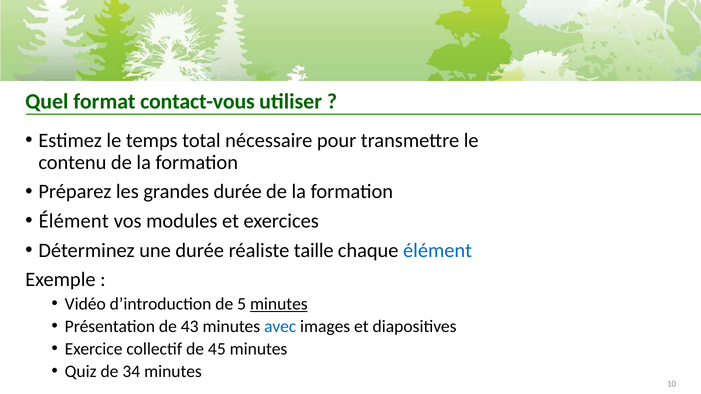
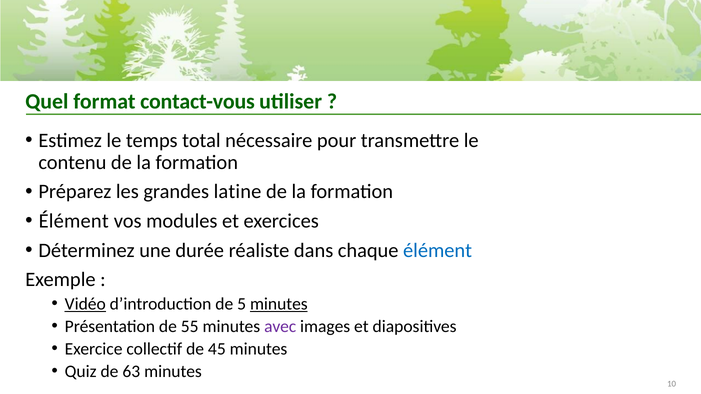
grandes durée: durée -> latine (237, 192)
taille: taille -> dans (314, 250)
Vidéo underline: none -> present (85, 304)
43: 43 -> 55 (190, 327)
avec colour: blue -> purple (280, 327)
34: 34 -> 63 (131, 372)
